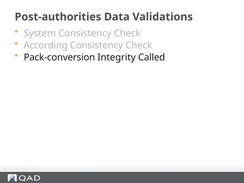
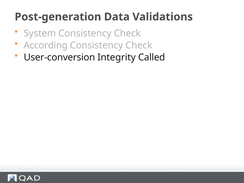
Post-authorities: Post-authorities -> Post-generation (58, 17)
Pack-conversion: Pack-conversion -> User-conversion (59, 57)
